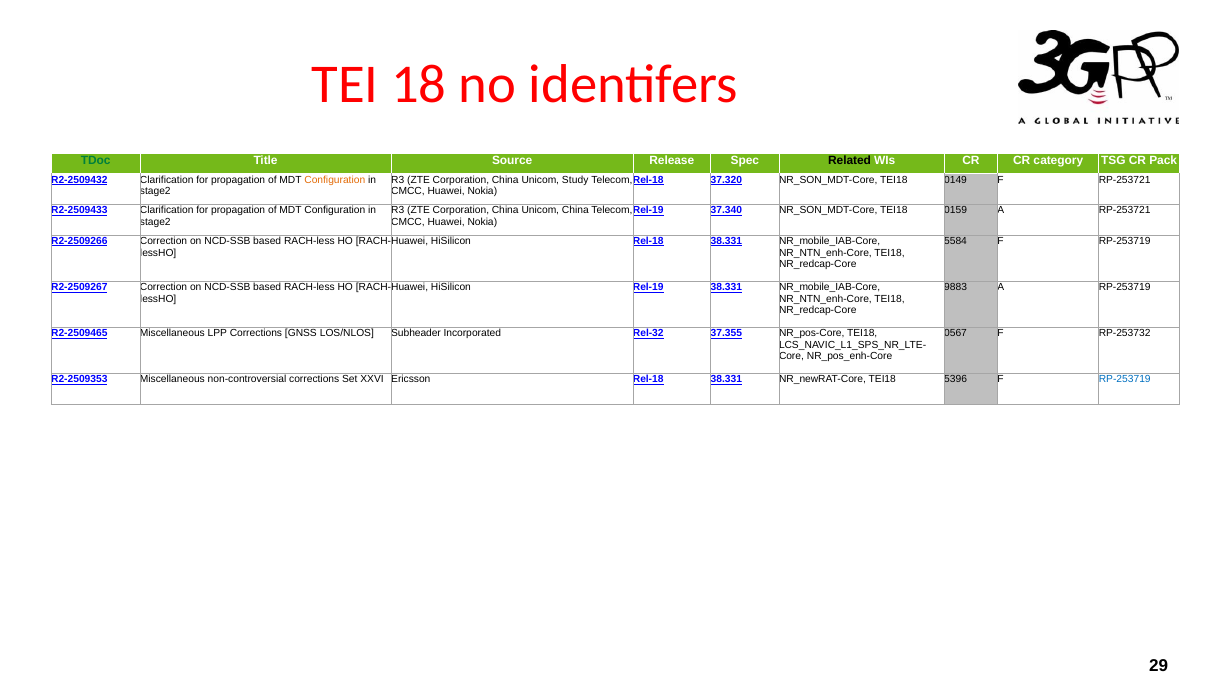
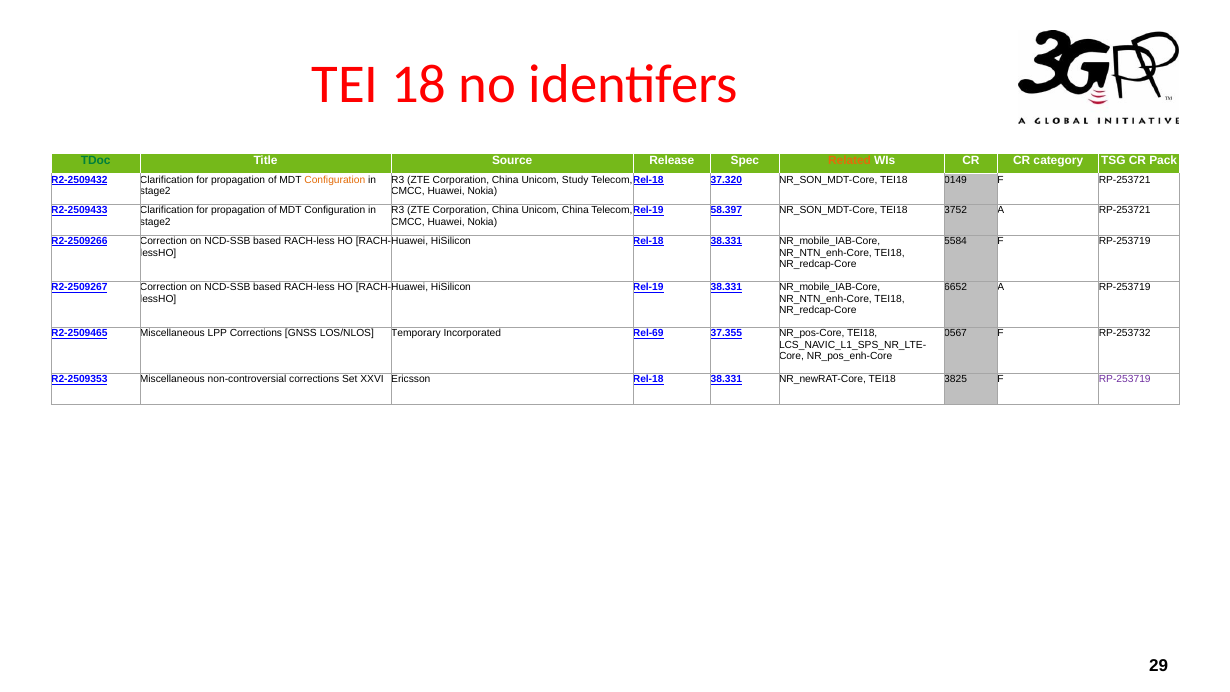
Related colour: black -> orange (850, 160)
37.340: 37.340 -> 58.397 (726, 210)
0159: 0159 -> 3752 (956, 210)
9883: 9883 -> 6652 (956, 287)
Subheader: Subheader -> Temporary (416, 333)
Rel-32: Rel-32 -> Rel-69 (648, 333)
5396: 5396 -> 3825 (956, 379)
RP-253719 colour: blue -> purple (1125, 379)
